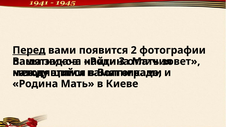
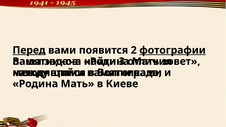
фотографии underline: none -> present (173, 50)
